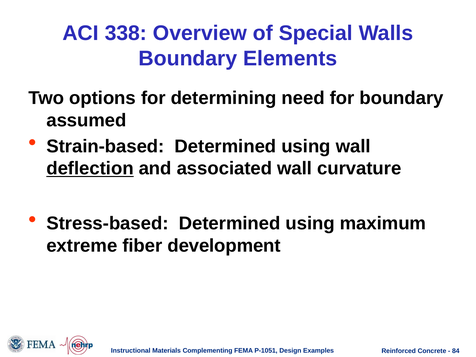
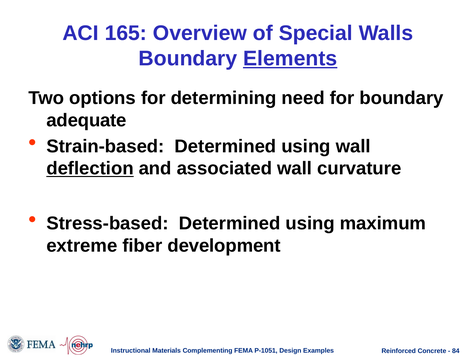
338: 338 -> 165 (126, 33)
Elements underline: none -> present (290, 59)
assumed: assumed -> adequate (87, 120)
